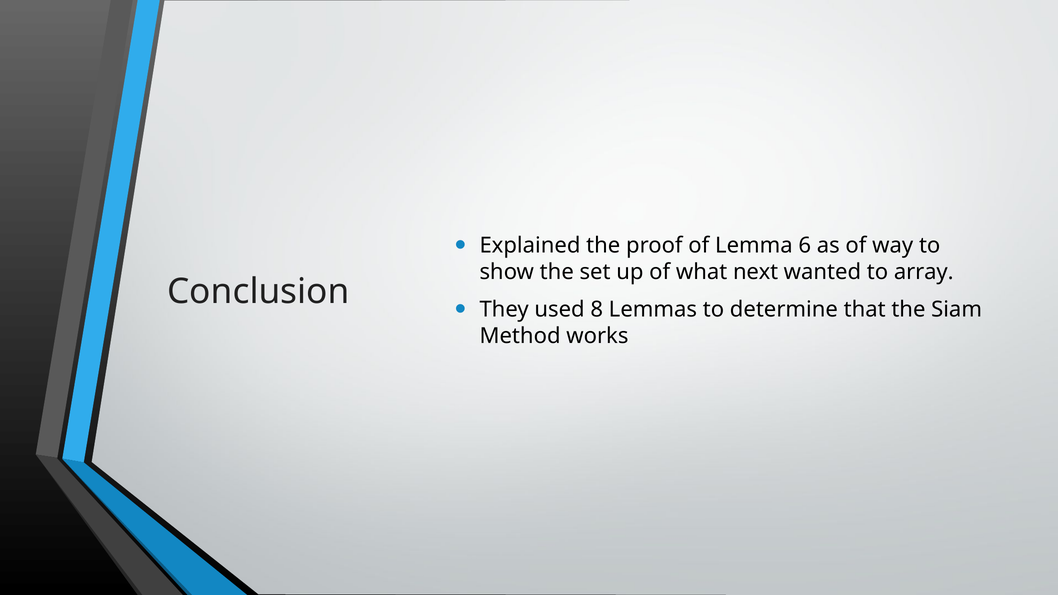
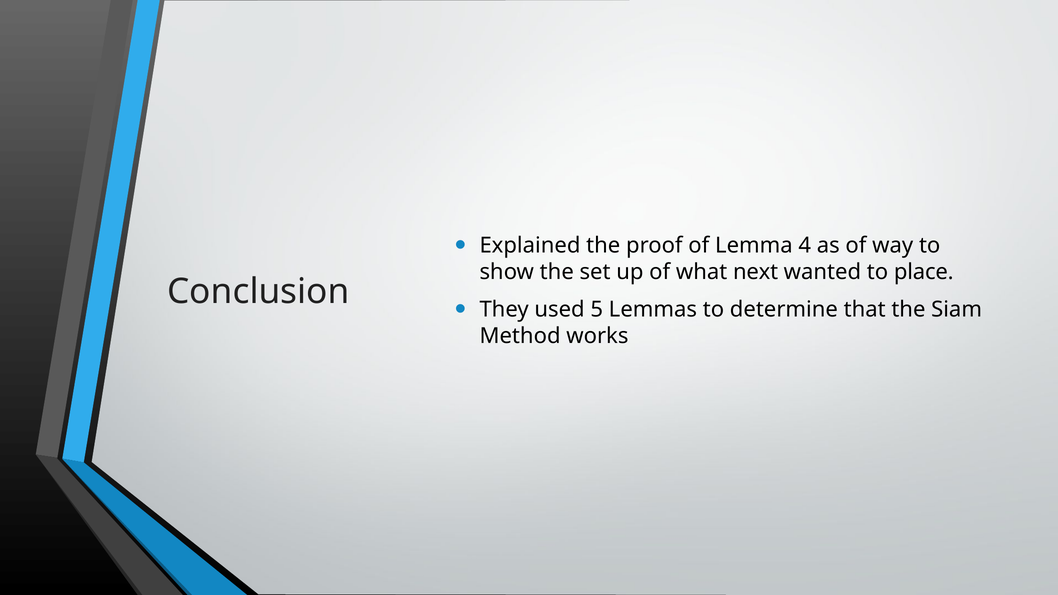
6: 6 -> 4 (805, 246)
array: array -> place (924, 272)
8: 8 -> 5 (597, 310)
